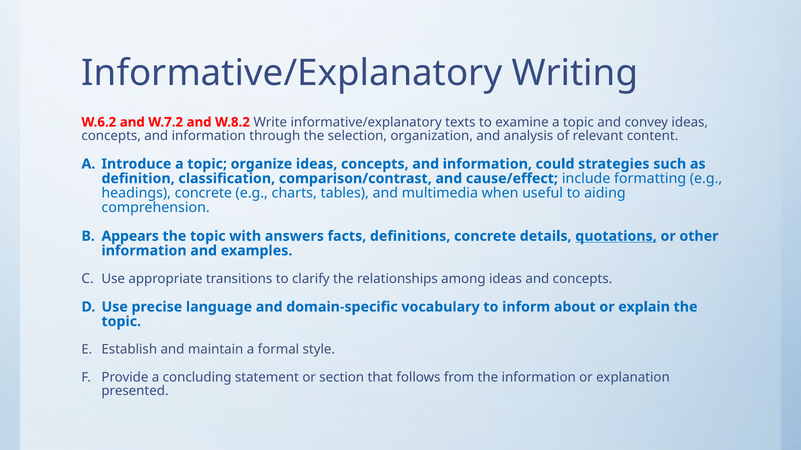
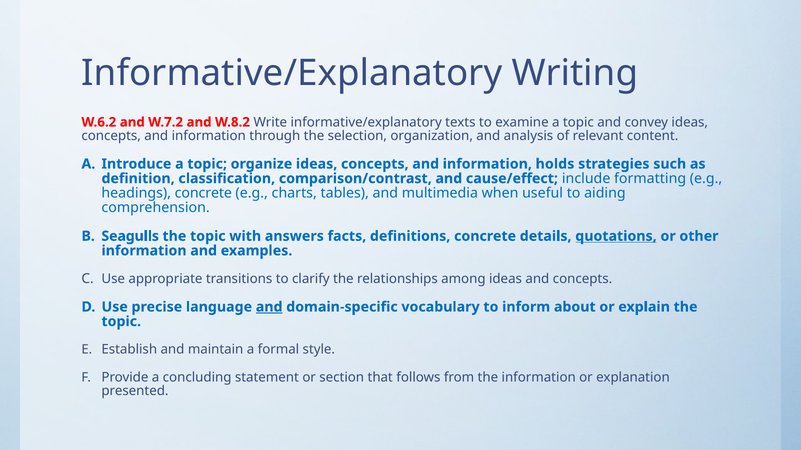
could: could -> holds (555, 164)
Appears: Appears -> Seagulls (130, 236)
and underline: none -> present (269, 307)
